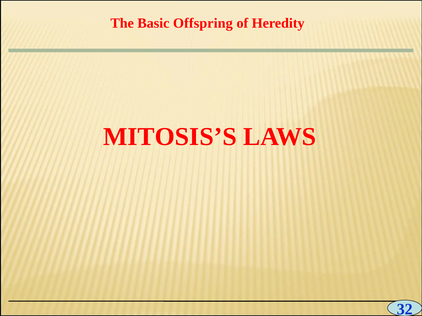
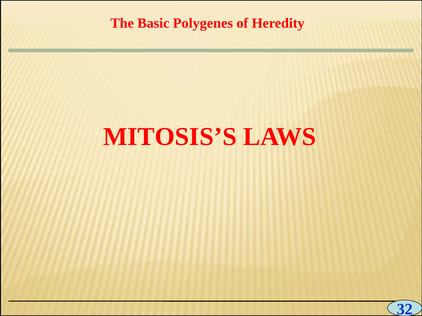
Offspring: Offspring -> Polygenes (203, 23)
